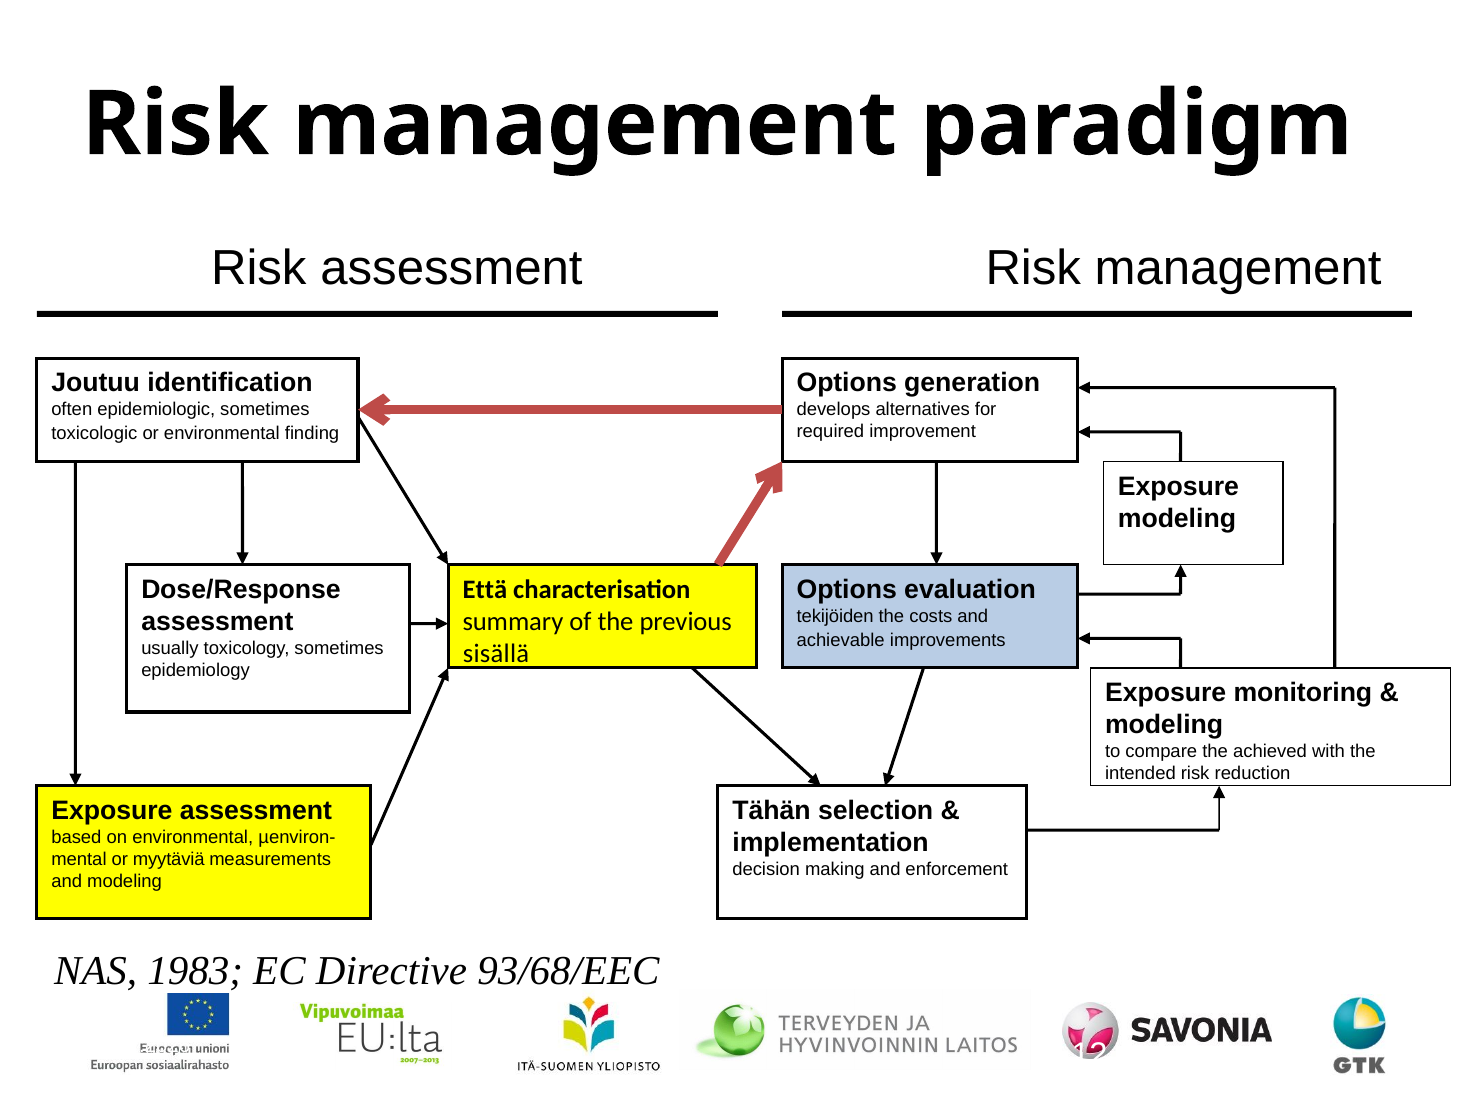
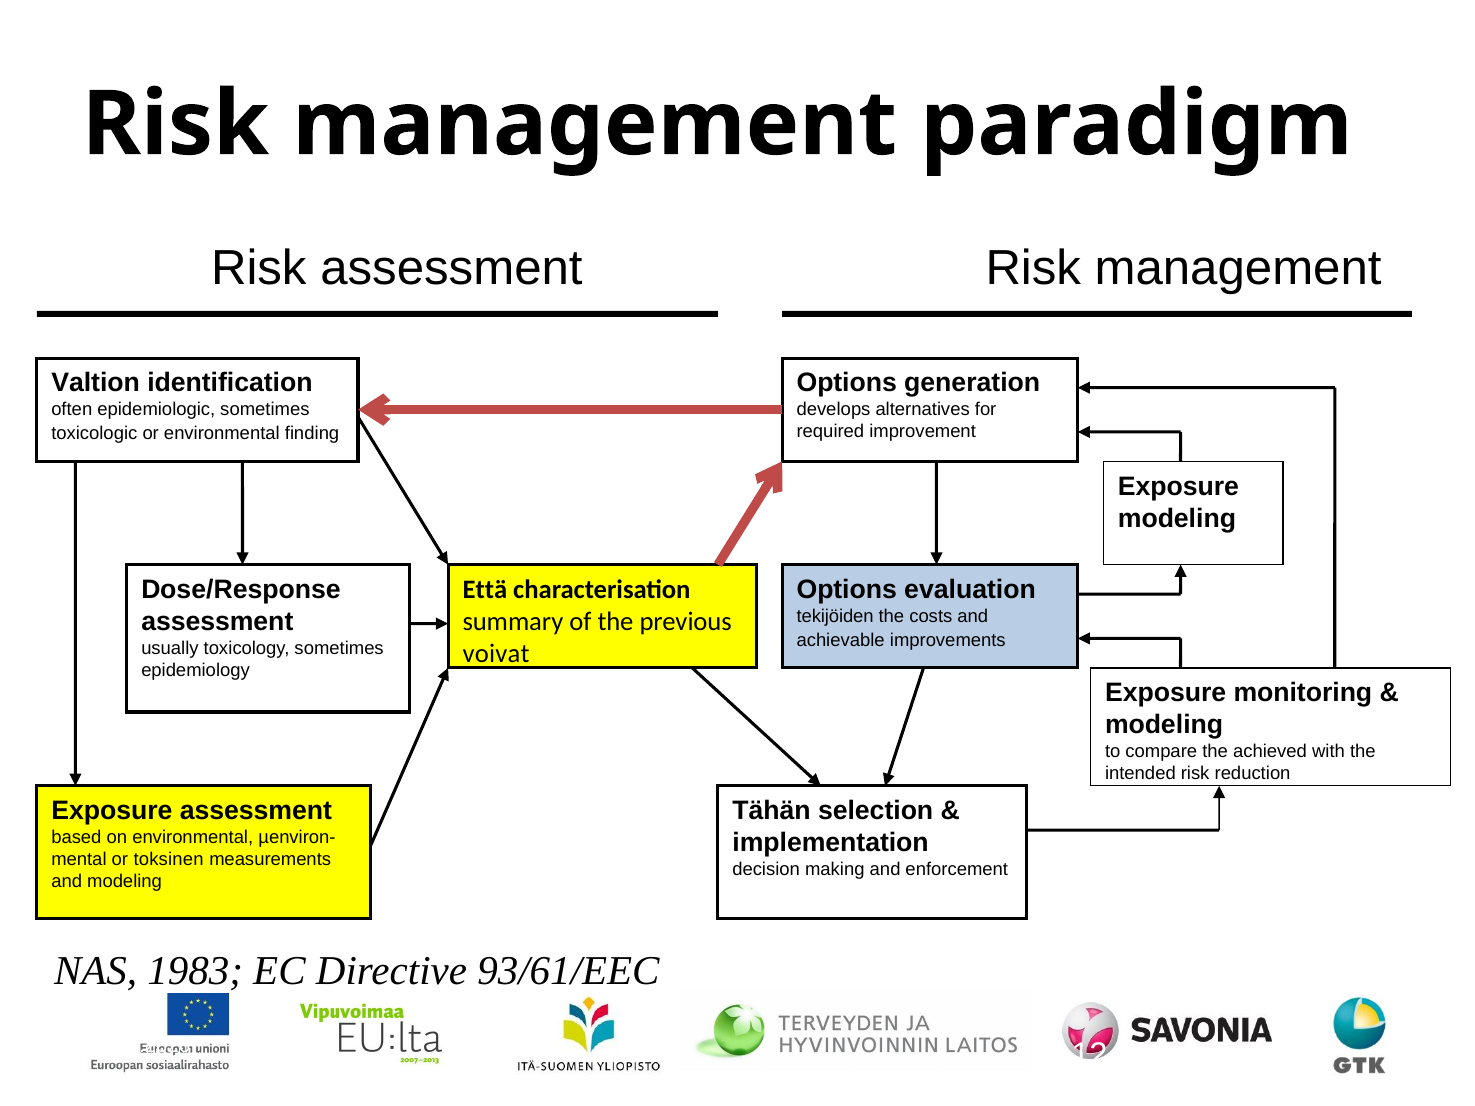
Joutuu: Joutuu -> Valtion (96, 383)
sisällä: sisällä -> voivat (496, 654)
myytäviä: myytäviä -> toksinen (169, 860)
93/68/EEC: 93/68/EEC -> 93/61/EEC (568, 971)
